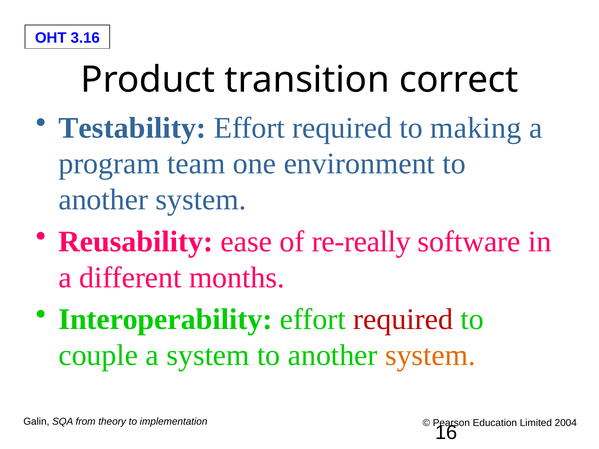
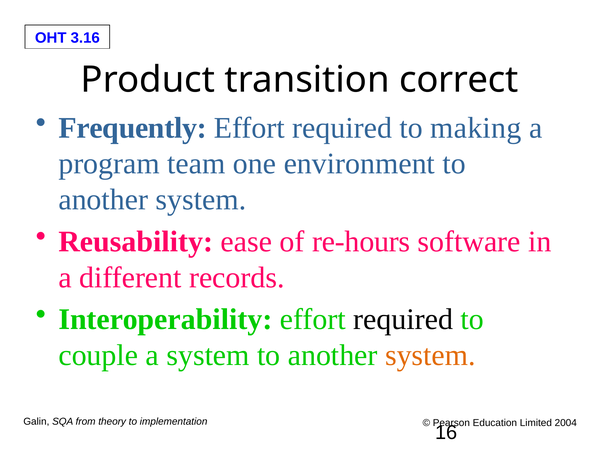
Testability: Testability -> Frequently (133, 128)
re-really: re-really -> re-hours (361, 242)
months: months -> records (237, 278)
required colour: red -> black (403, 320)
